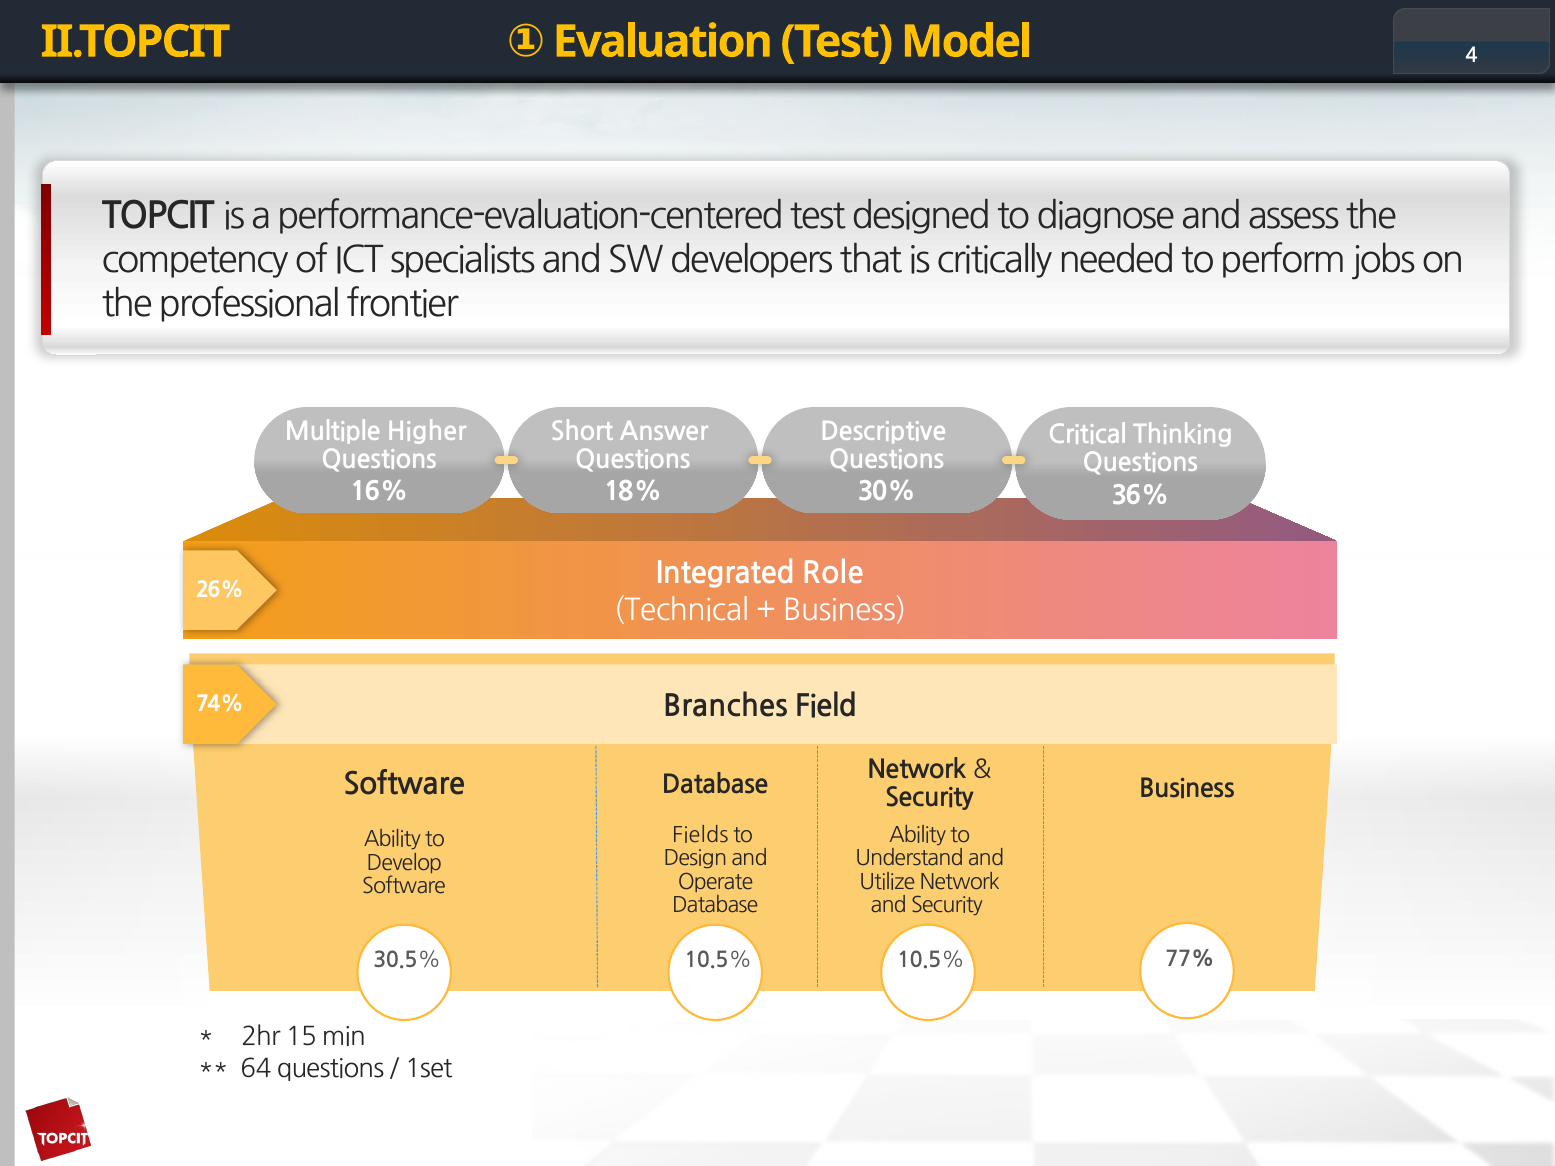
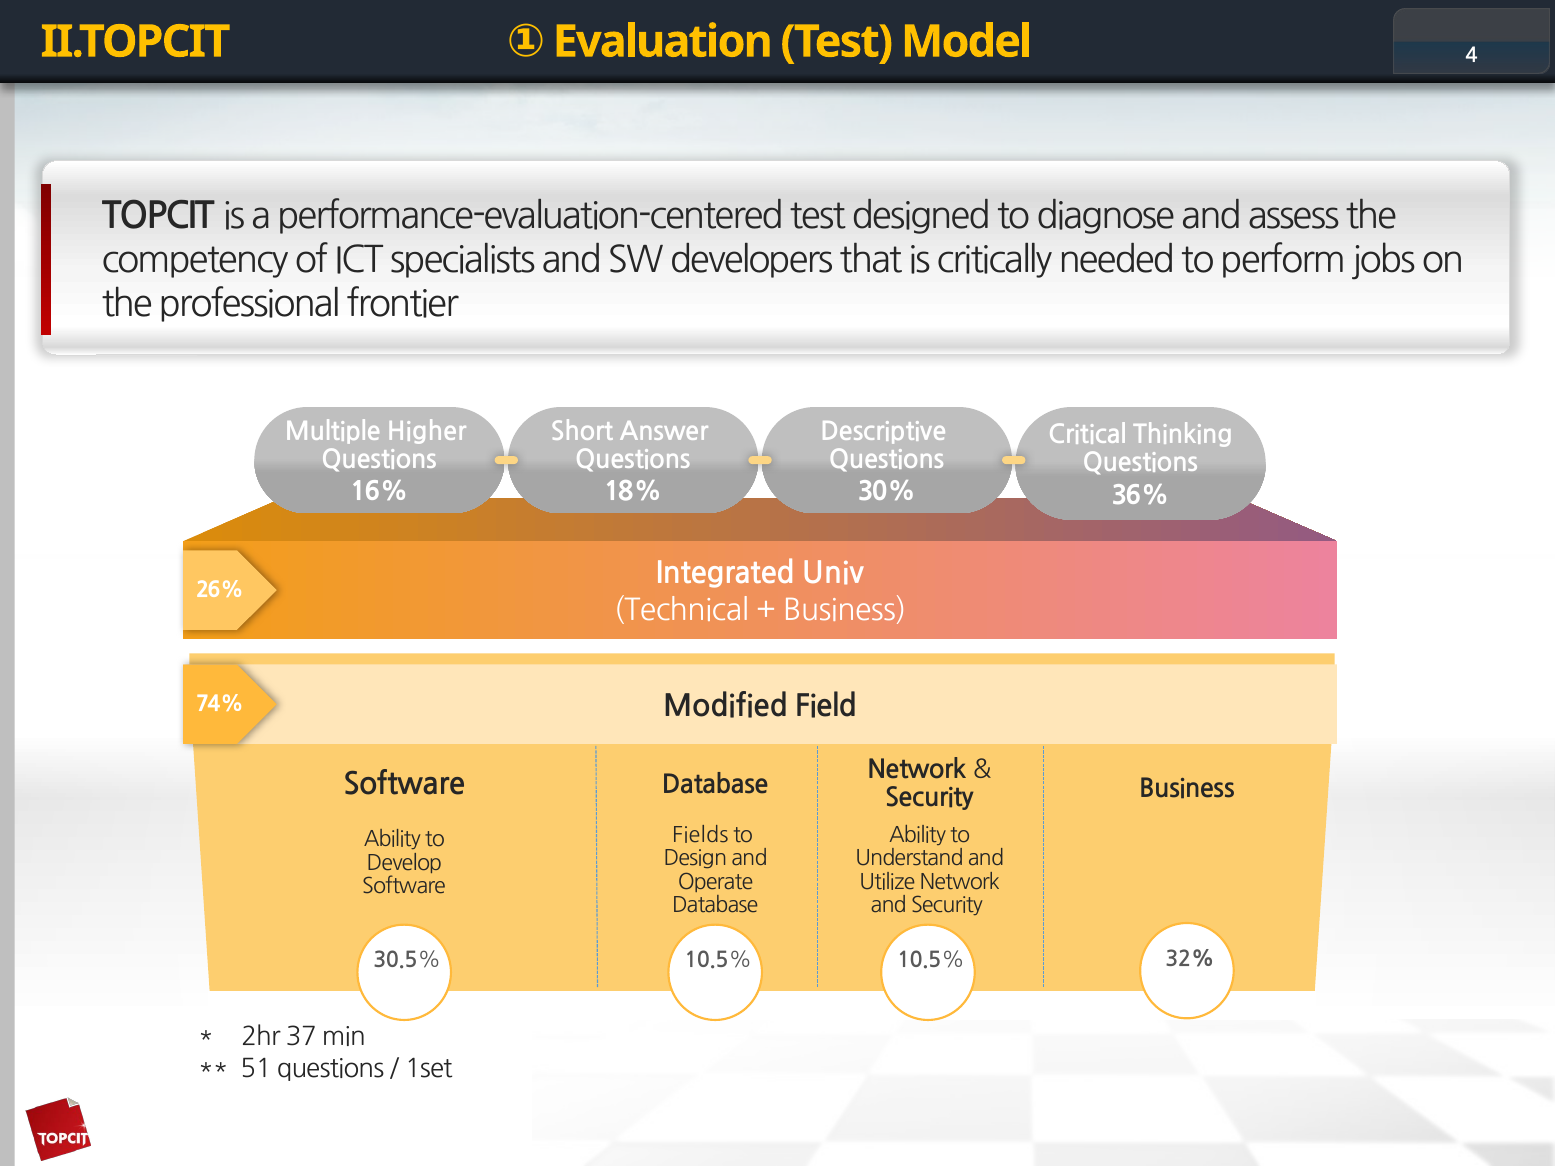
Role: Role -> Univ (833, 574)
Branches: Branches -> Modified (726, 706)
77%: 77% -> 32% (1190, 959)
15: 15 -> 37 (301, 1038)
64: 64 -> 51 (256, 1069)
